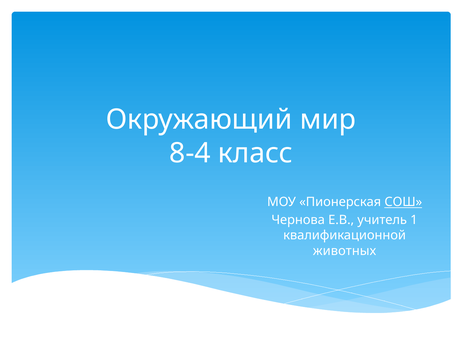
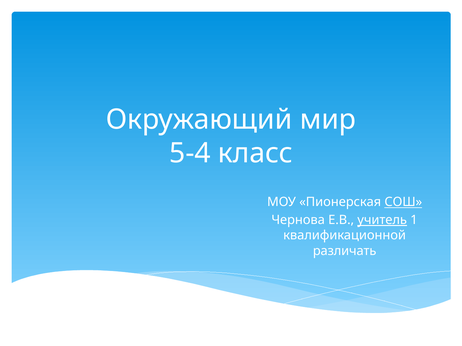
8-4: 8-4 -> 5-4 (190, 154)
учитель underline: none -> present (382, 220)
животных: животных -> различать (345, 251)
